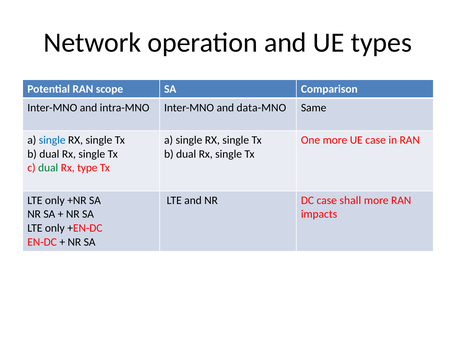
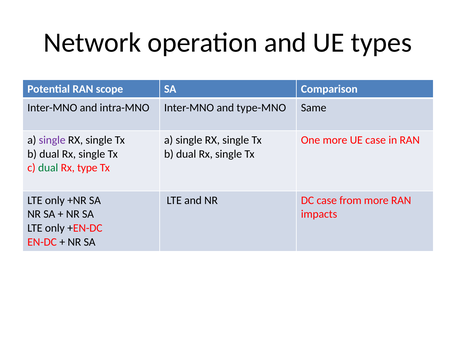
data-MNO: data-MNO -> type-MNO (261, 108)
single colour: blue -> purple (52, 140)
shall: shall -> from (350, 200)
